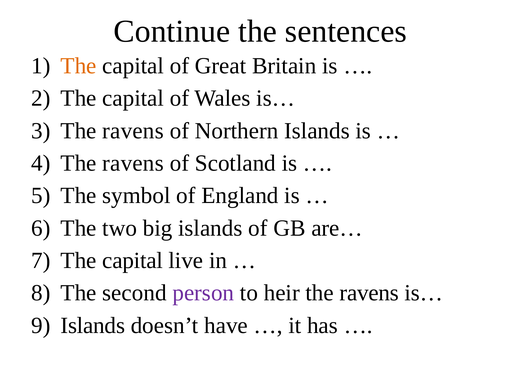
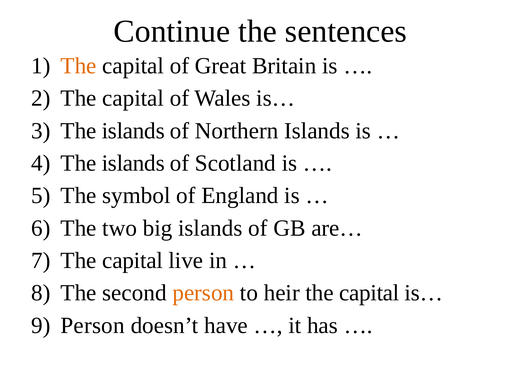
ravens: ravens -> islands (133, 131)
ravens: ravens -> islands (133, 163)
person colour: purple -> orange (203, 293)
heir the ravens: ravens -> capital (369, 293)
Islands: Islands -> Person (93, 325)
